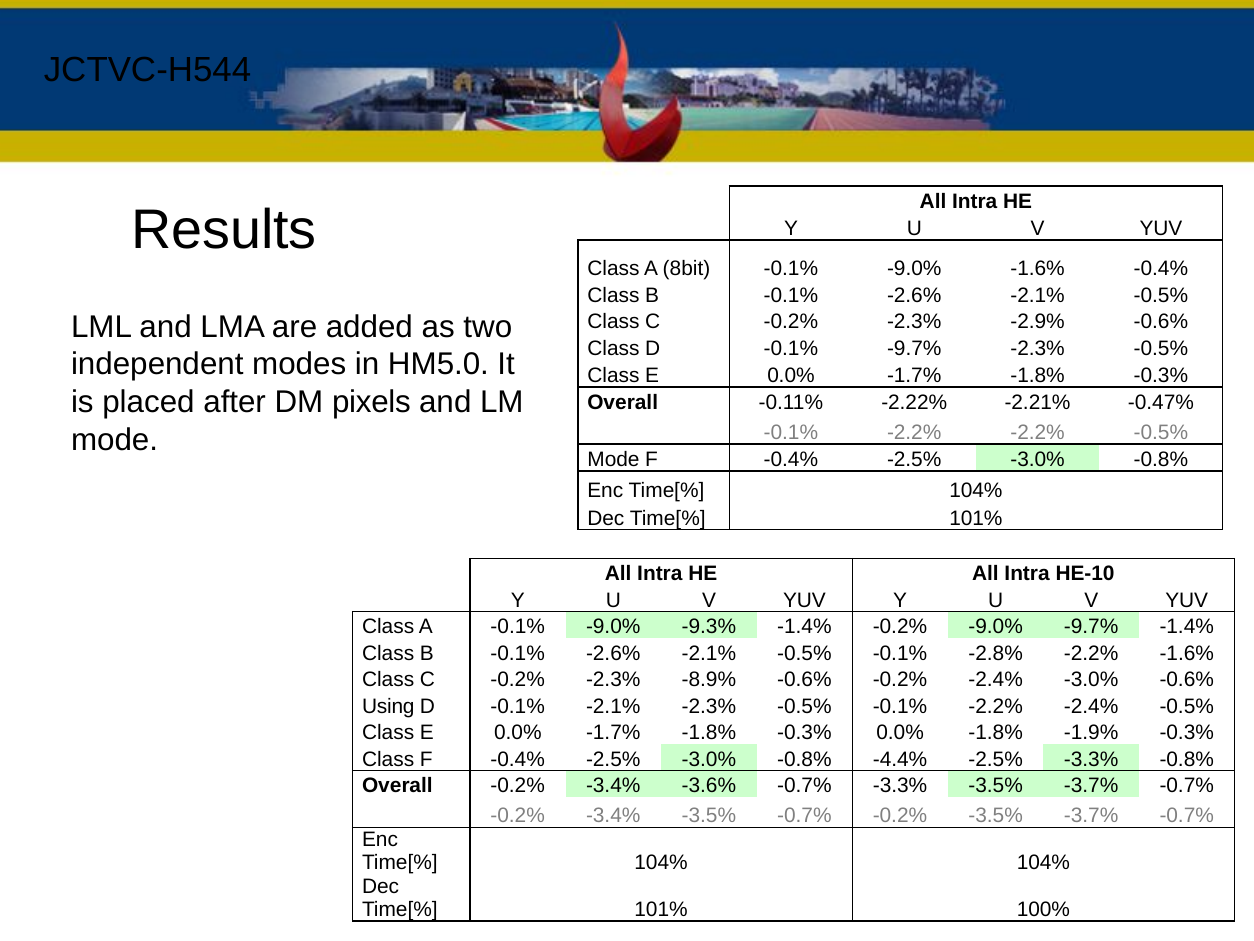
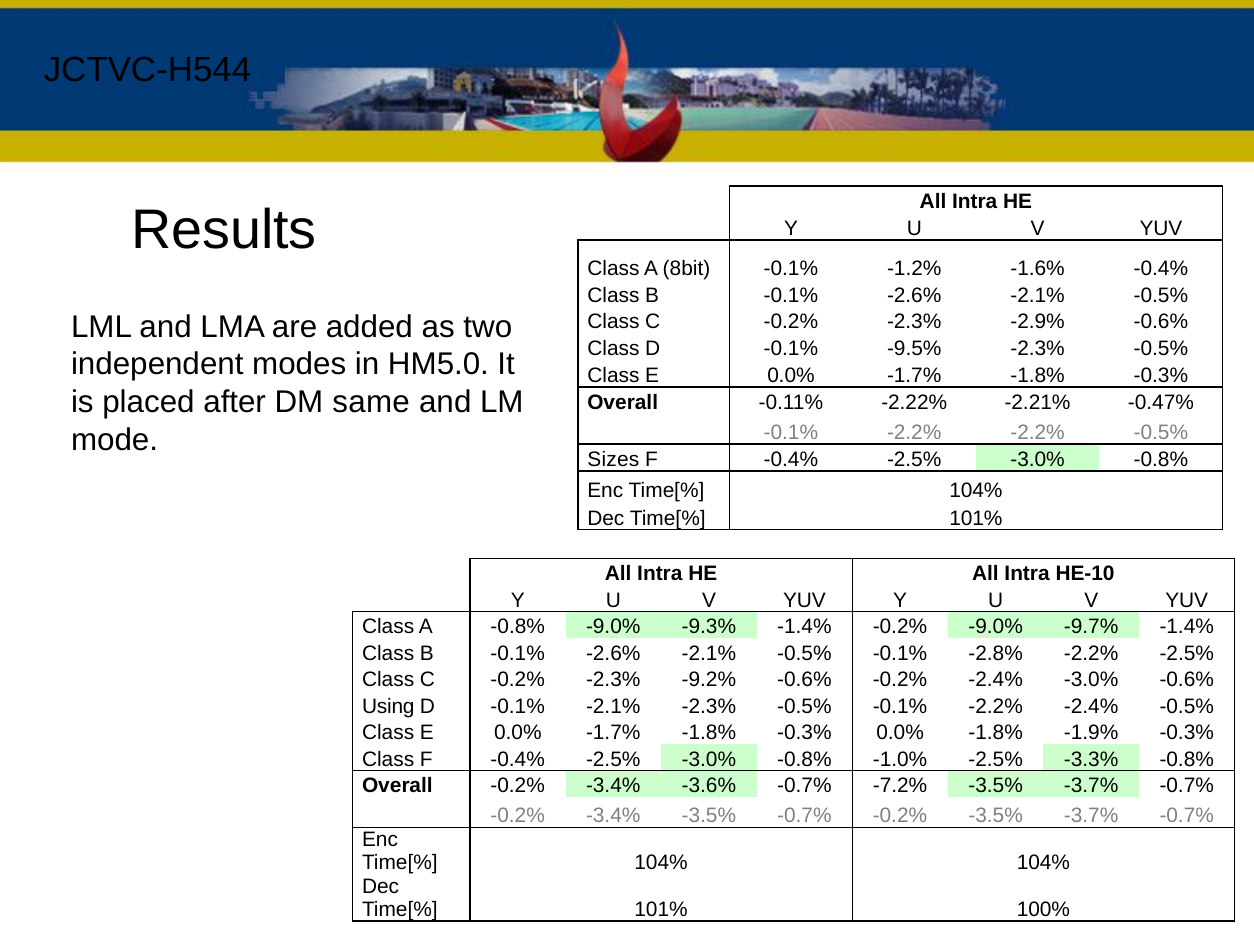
8bit -0.1% -9.0%: -9.0% -> -1.2% (914, 268)
-0.1% -9.7%: -9.7% -> -9.5% (914, 349)
pixels: pixels -> same (371, 402)
Mode: Mode -> Sizes (613, 459)
A -0.1%: -0.1% -> -0.8% (518, 627)
-2.2% -1.6%: -1.6% -> -2.5% (1187, 653)
-8.9%: -8.9% -> -9.2% (709, 679)
-4.4%: -4.4% -> -1.0% (900, 759)
-0.7% -3.3%: -3.3% -> -7.2% (900, 785)
